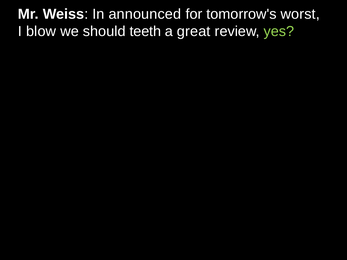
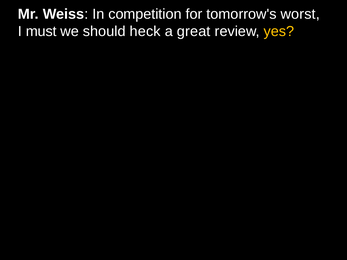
announced: announced -> competition (145, 14)
blow: blow -> must (41, 31)
teeth: teeth -> heck (145, 31)
yes colour: light green -> yellow (279, 31)
